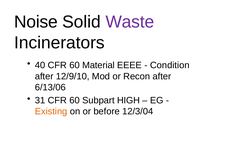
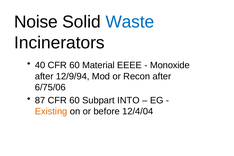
Waste colour: purple -> blue (130, 22)
Condition: Condition -> Monoxide (170, 65)
12/9/10: 12/9/10 -> 12/9/94 (73, 76)
6/13/06: 6/13/06 -> 6/75/06 (50, 87)
31: 31 -> 87 (40, 100)
HIGH: HIGH -> INTO (128, 100)
12/3/04: 12/3/04 -> 12/4/04 (138, 111)
